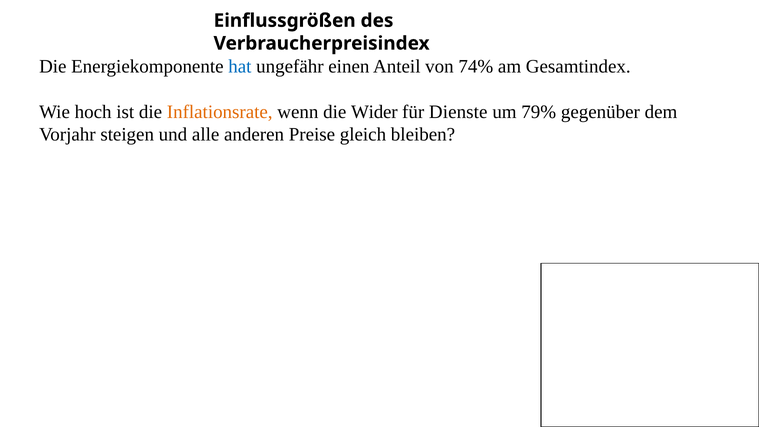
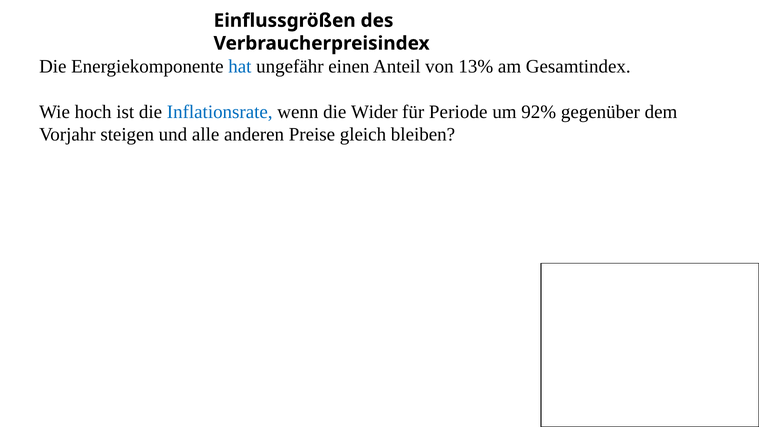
74%: 74% -> 13% (476, 66)
Inflationsrate colour: orange -> blue (220, 112)
Dienste: Dienste -> Periode (458, 112)
79%: 79% -> 92% (539, 112)
